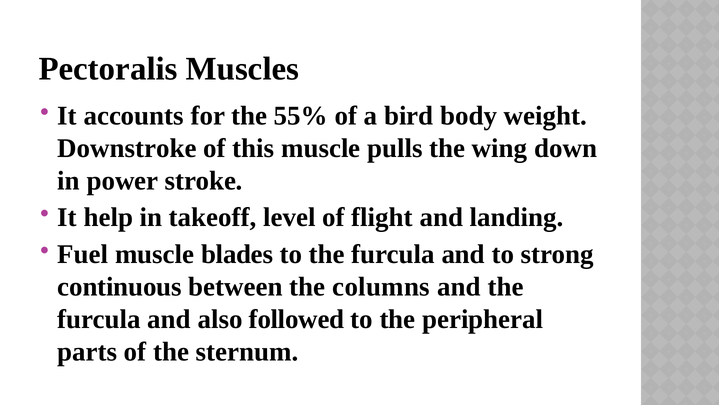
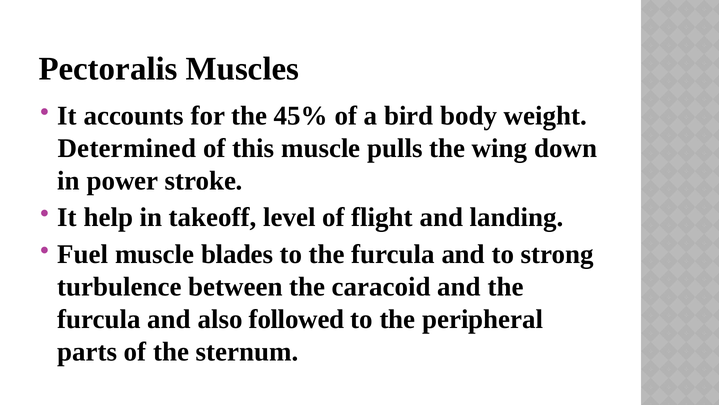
55%: 55% -> 45% (301, 116)
Downstroke: Downstroke -> Determined (127, 148)
continuous: continuous -> turbulence (119, 286)
columns: columns -> caracoid (381, 286)
